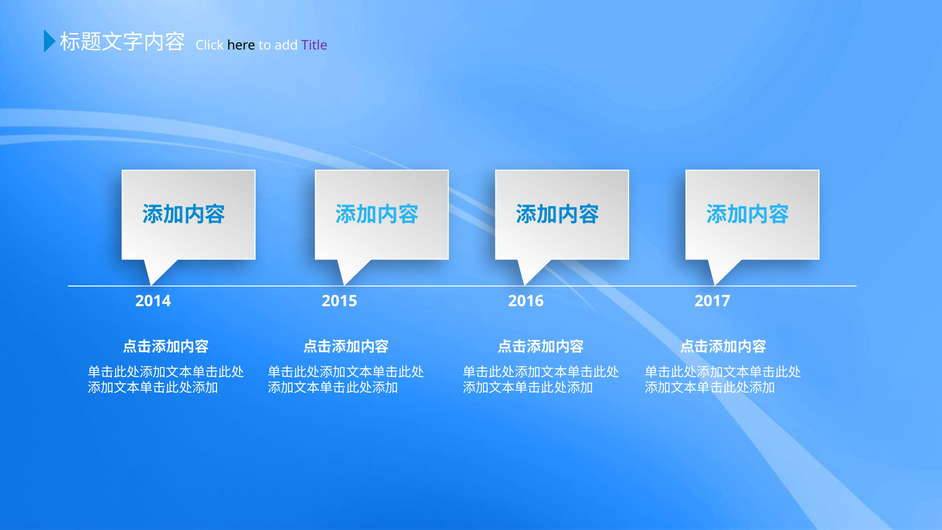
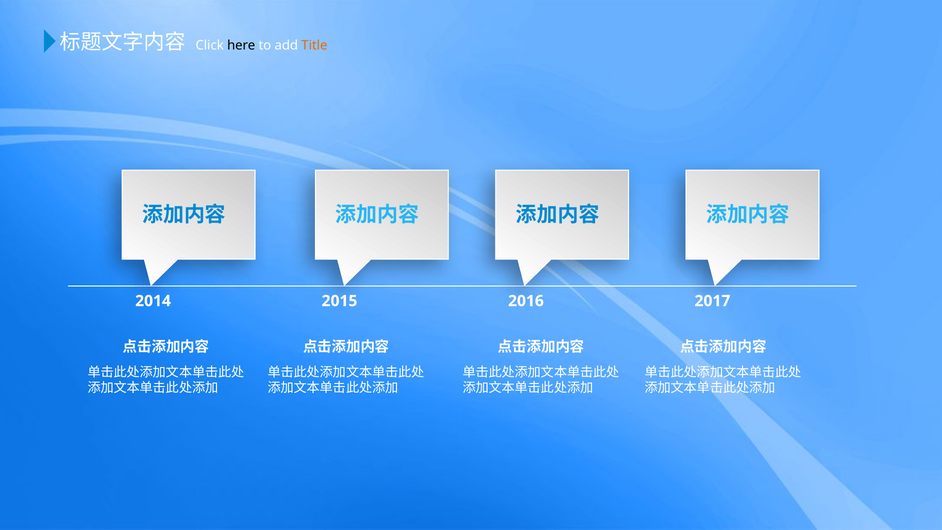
Title colour: purple -> orange (314, 45)
